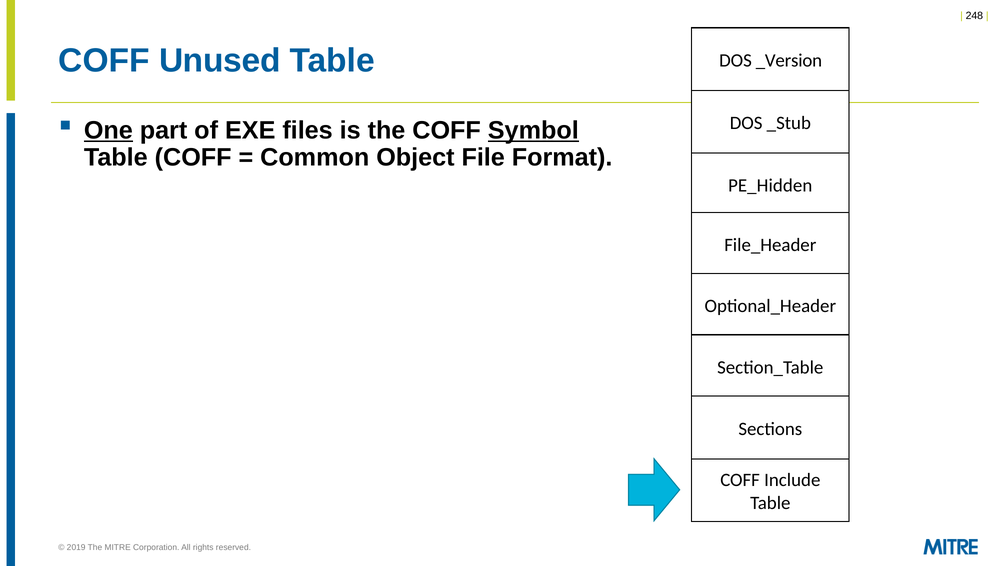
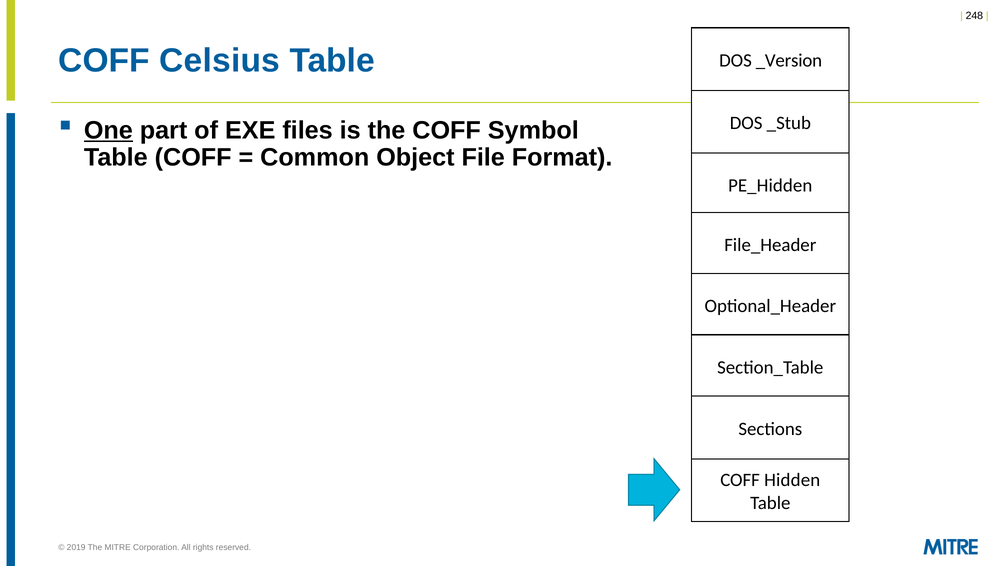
Unused: Unused -> Celsius (220, 61)
Symbol underline: present -> none (533, 131)
Include: Include -> Hidden (792, 481)
